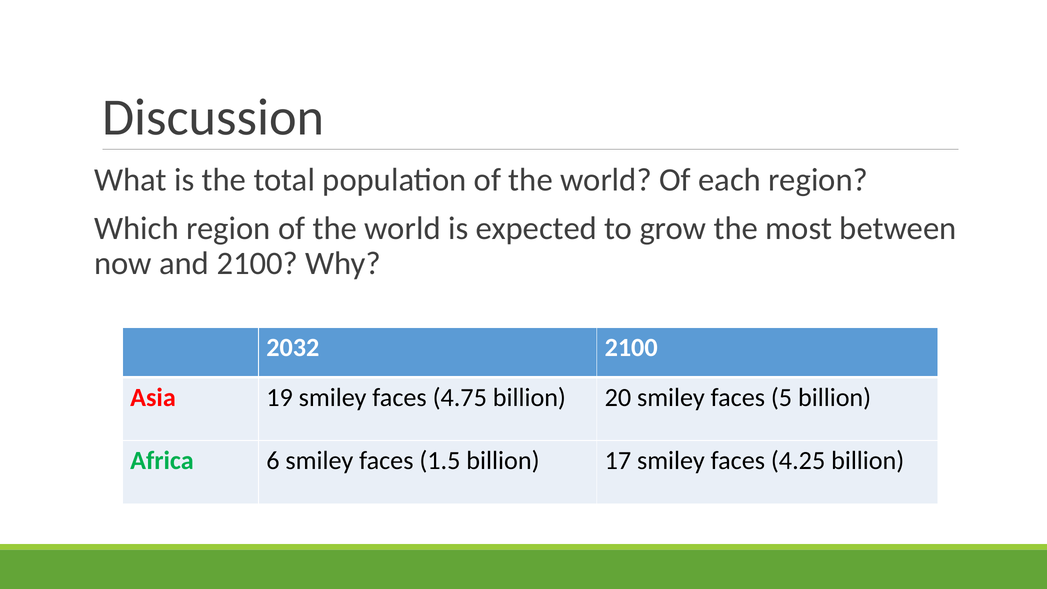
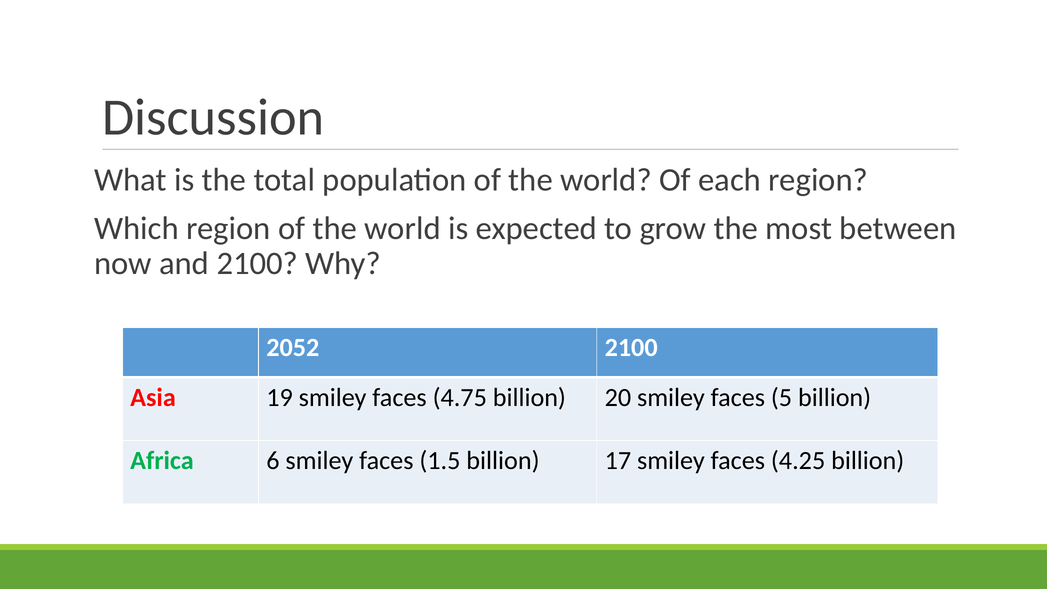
2032: 2032 -> 2052 (293, 348)
